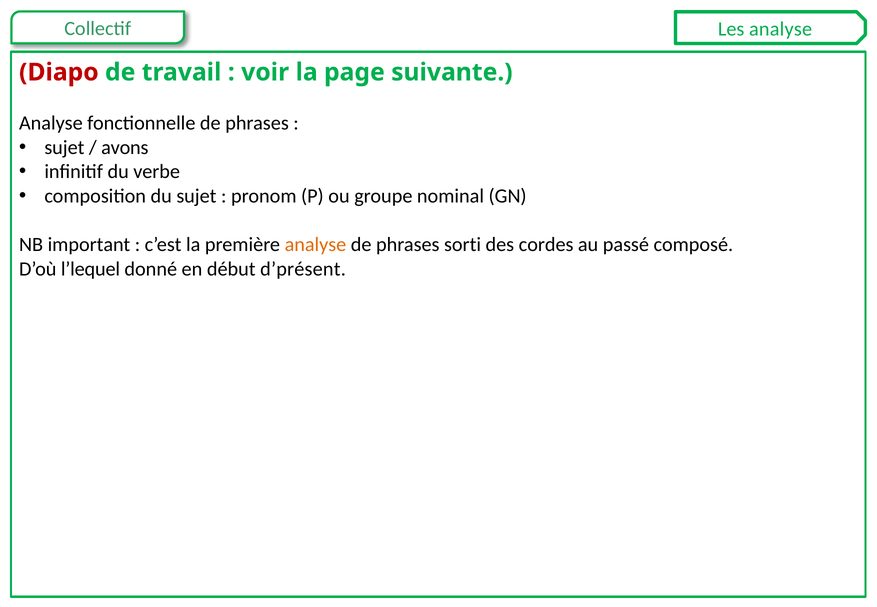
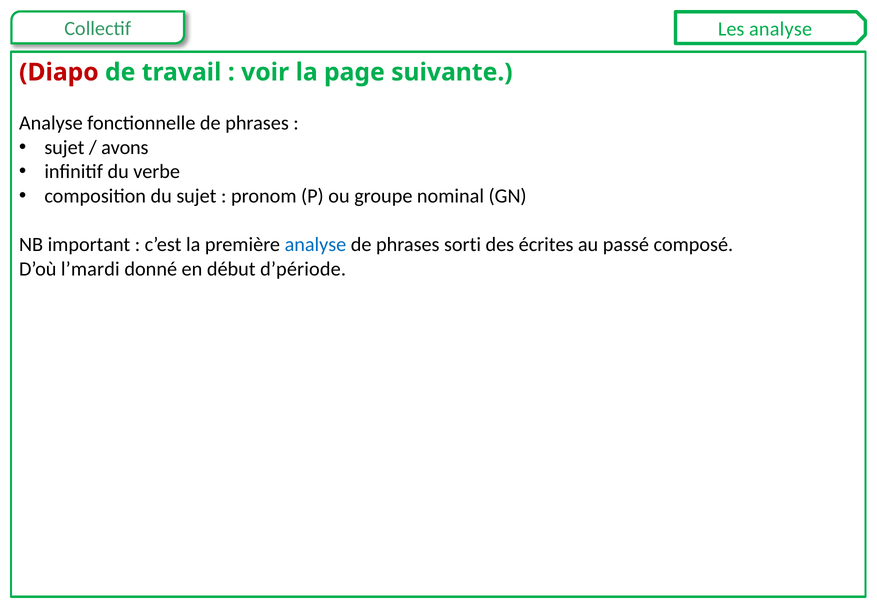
analyse colour: orange -> blue (315, 245)
cordes: cordes -> écrites (546, 245)
l’lequel: l’lequel -> l’mardi (90, 269)
d’présent: d’présent -> d’période (303, 269)
